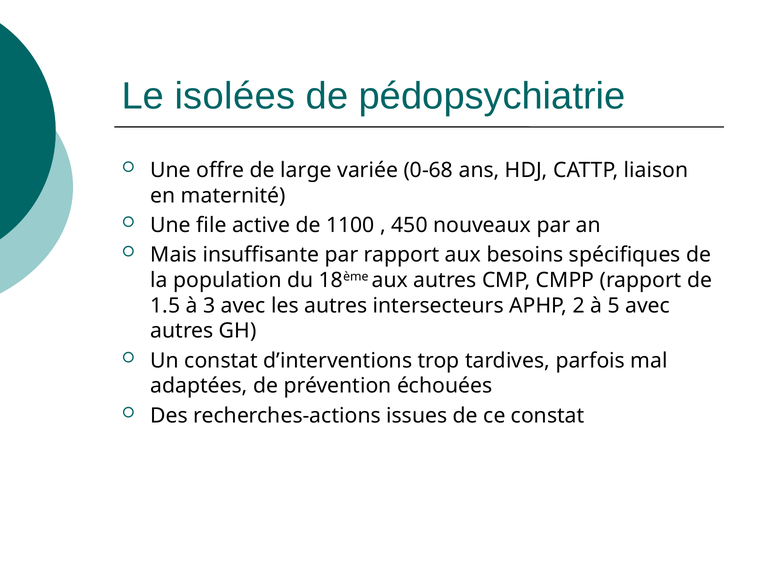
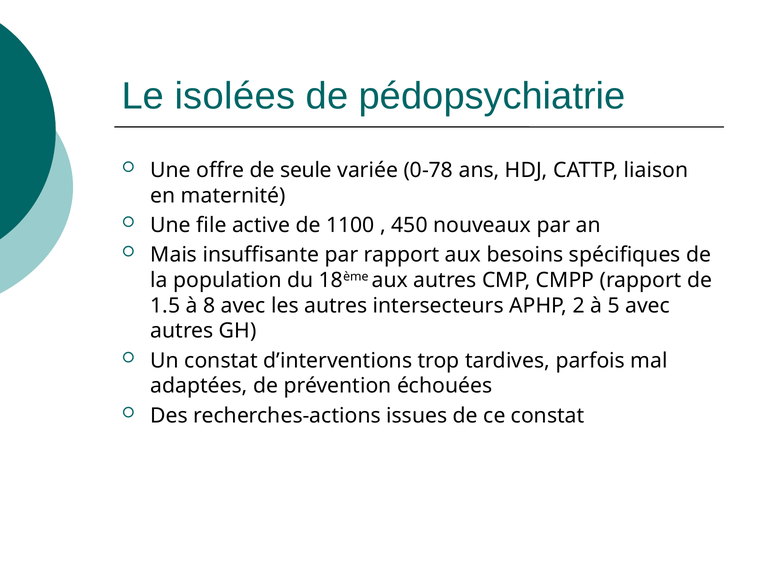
large: large -> seule (306, 170)
0-68: 0-68 -> 0-78 (428, 170)
3: 3 -> 8 (209, 306)
